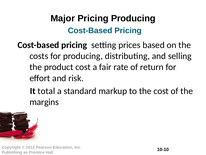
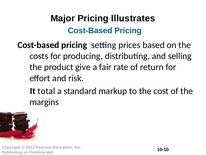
Pricing Producing: Producing -> Illustrates (133, 18)
product cost: cost -> give (83, 67)
